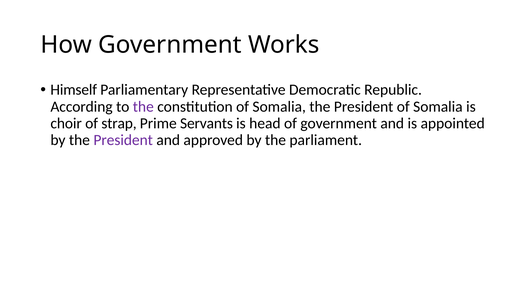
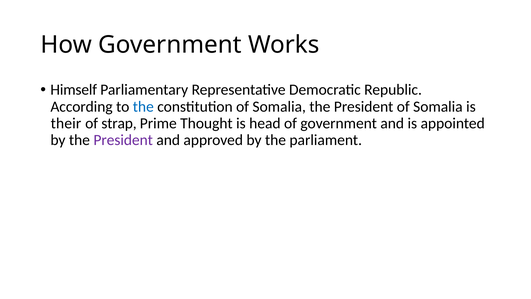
the colour: purple -> blue (143, 107)
choir: choir -> their (66, 123)
Servants: Servants -> Thought (206, 123)
